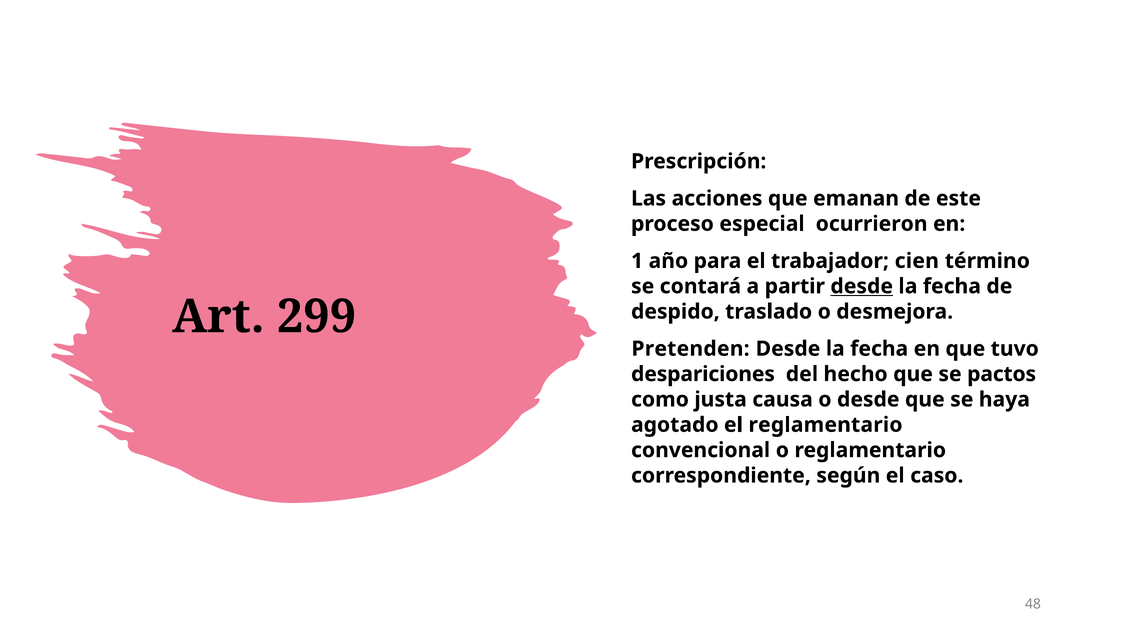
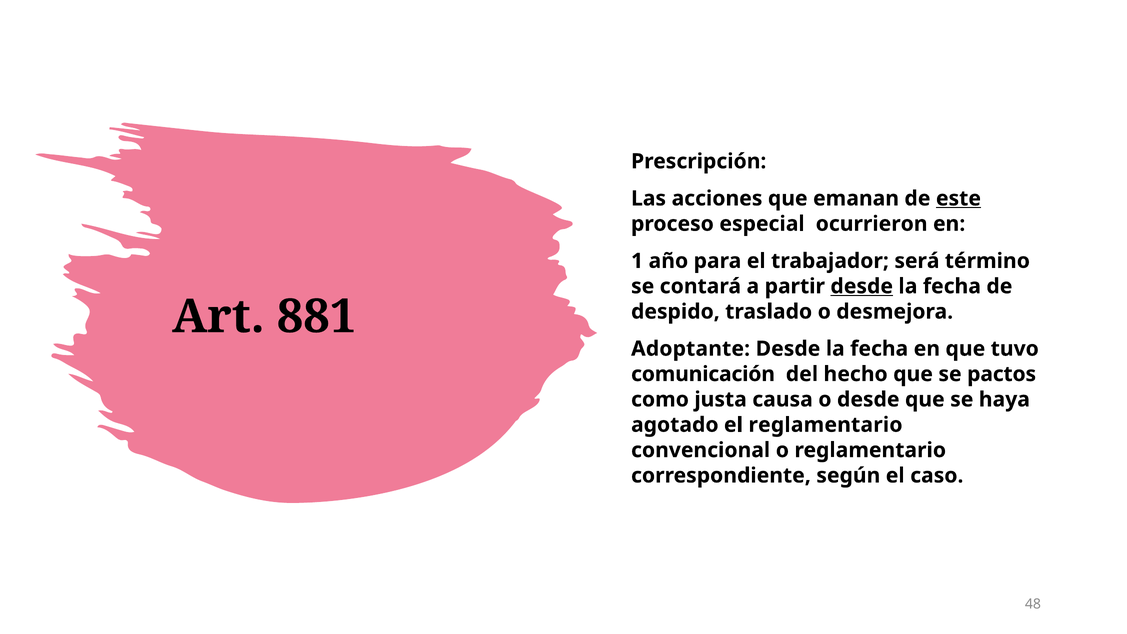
este underline: none -> present (958, 198)
cien: cien -> será (917, 261)
299: 299 -> 881 (316, 317)
Pretenden: Pretenden -> Adoptante (691, 349)
despariciones: despariciones -> comunicación (703, 374)
